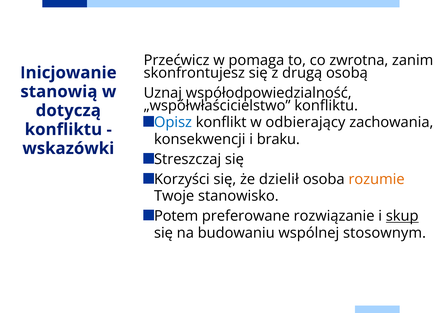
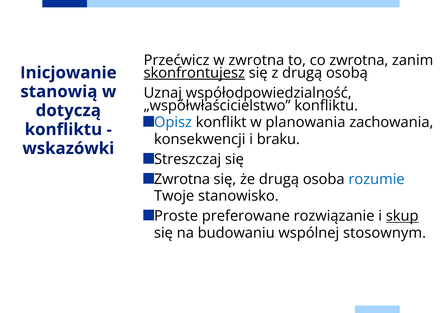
w pomaga: pomaga -> zwrotna (256, 60)
skonfrontujesz underline: none -> present (194, 73)
odbierający: odbierający -> planowania (305, 122)
Korzyści: Korzyści -> Zwrotna (182, 179)
że dzielił: dzielił -> drugą (279, 179)
rozumie colour: orange -> blue (377, 179)
Potem: Potem -> Proste (176, 216)
